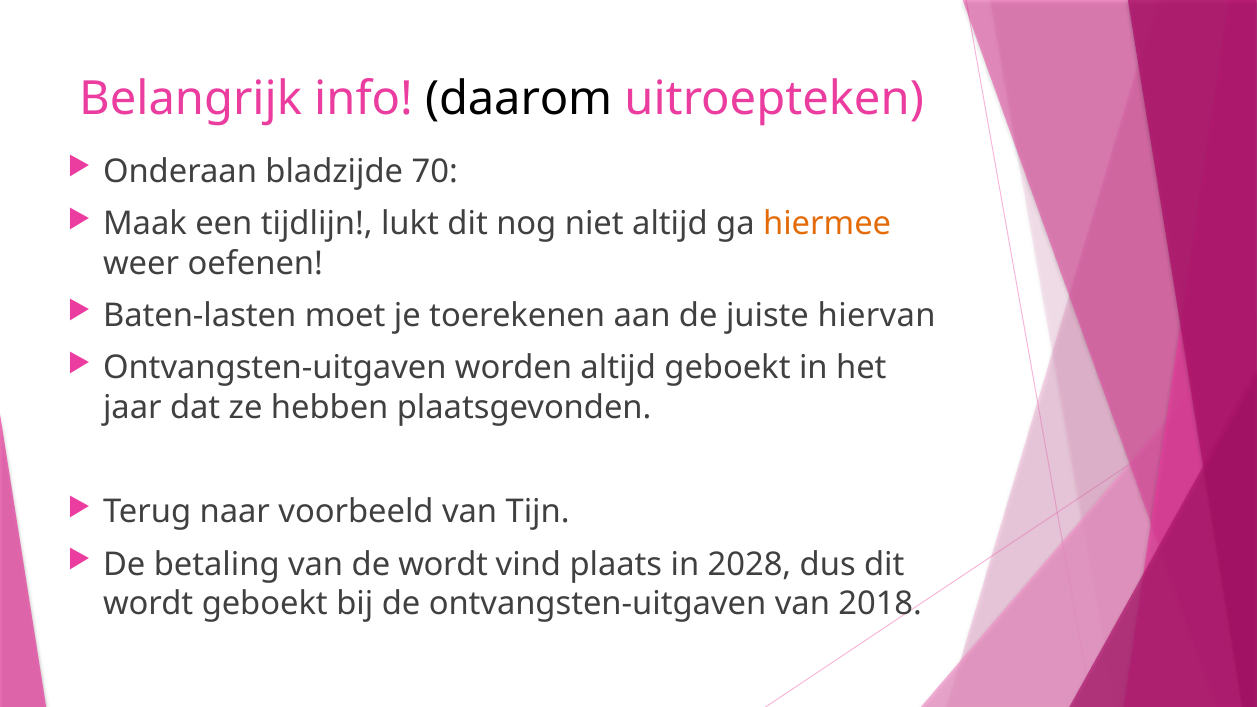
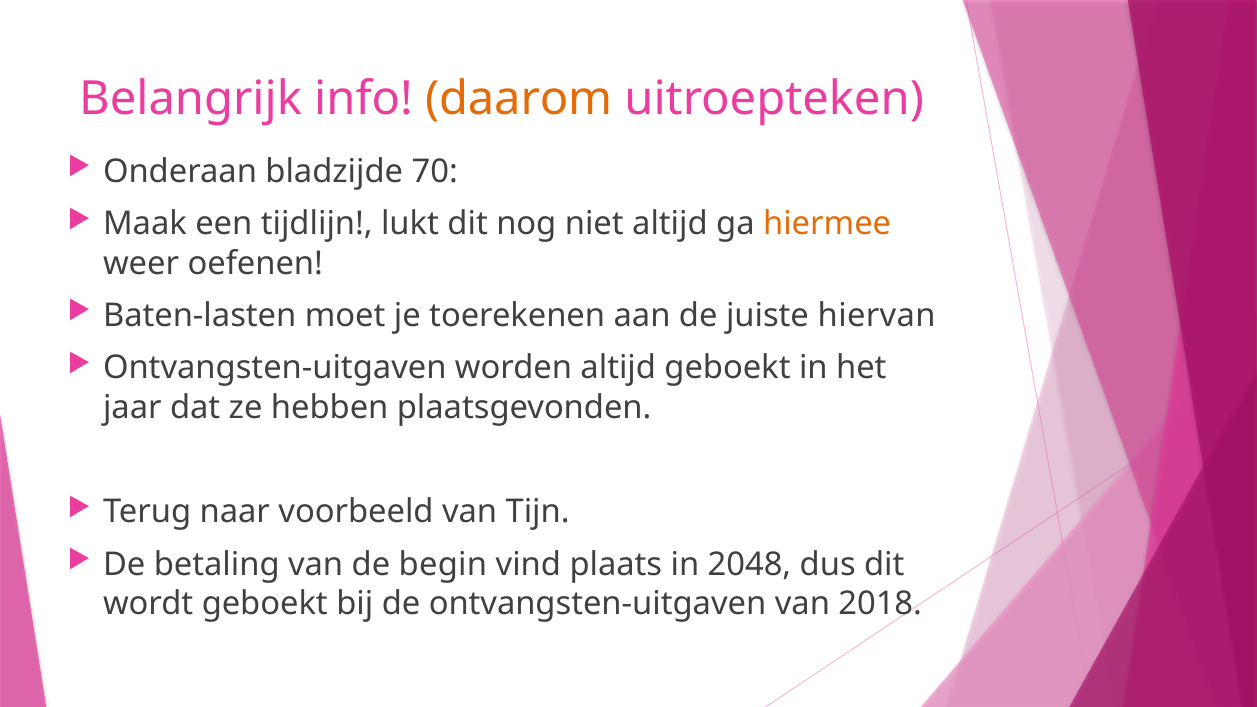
daarom colour: black -> orange (519, 99)
de wordt: wordt -> begin (443, 565)
2028: 2028 -> 2048 (749, 565)
